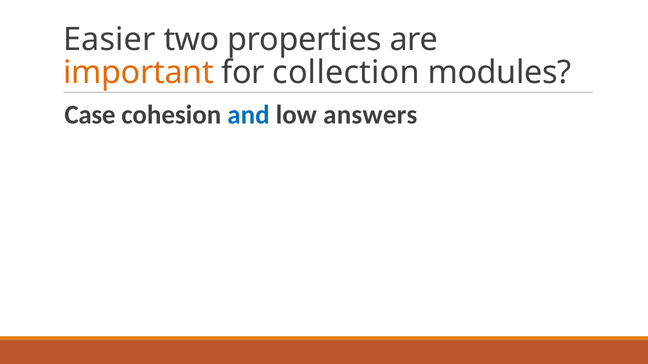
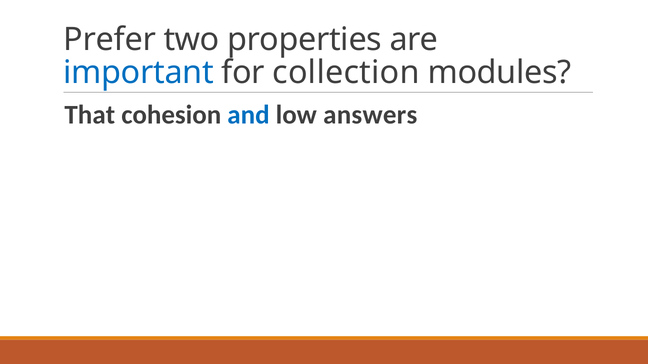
Easier: Easier -> Prefer (110, 40)
important colour: orange -> blue (138, 73)
Case: Case -> That (90, 115)
